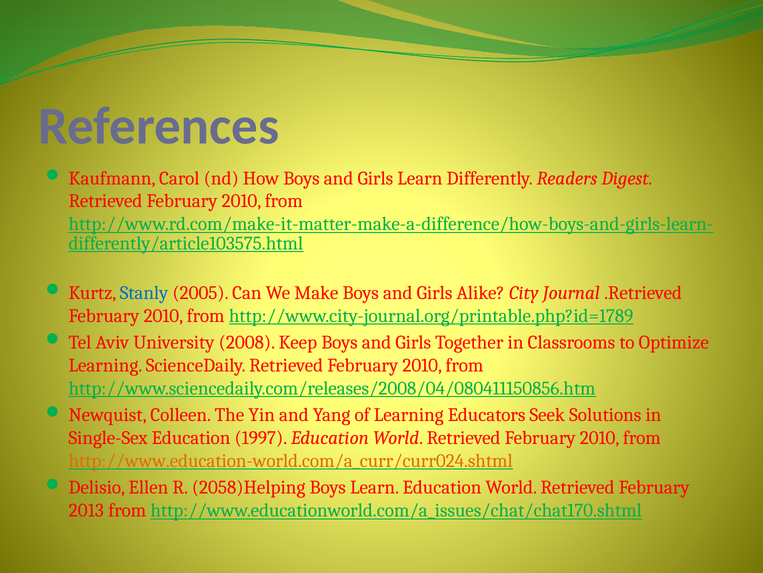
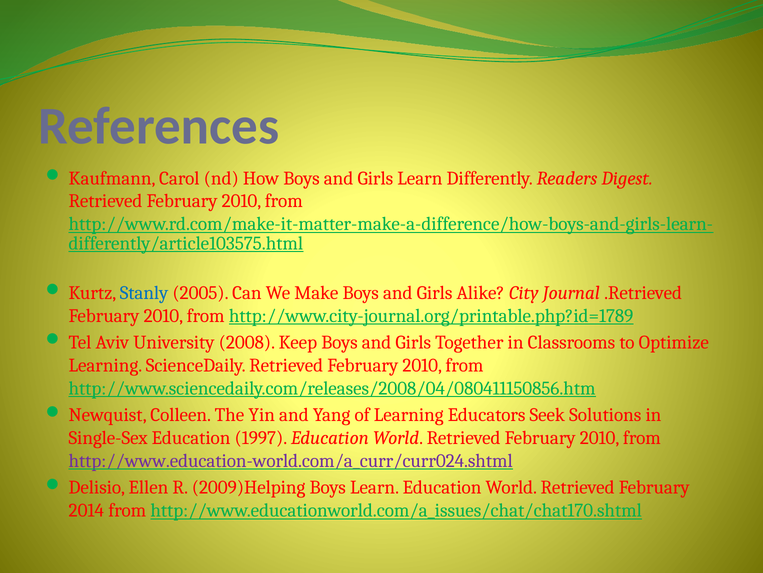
http://www.education-world.com/a_curr/curr024.shtml colour: orange -> purple (291, 460)
2058)Helping: 2058)Helping -> 2009)Helping (249, 487)
2013: 2013 -> 2014 (86, 510)
